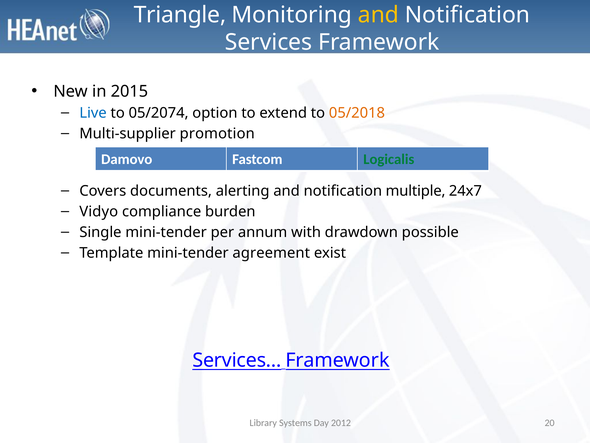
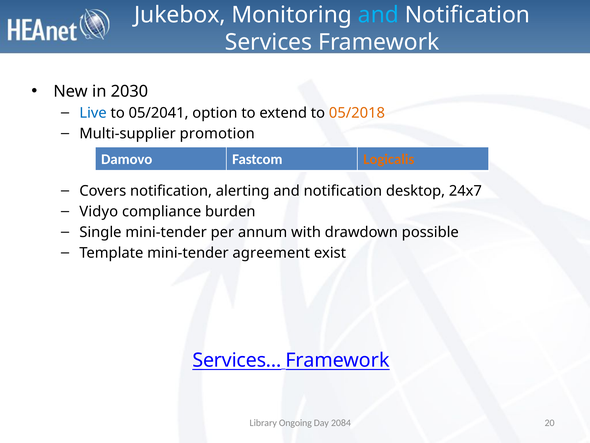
Triangle: Triangle -> Jukebox (180, 15)
and colour: yellow -> light blue (378, 15)
2015: 2015 -> 2030 (130, 91)
05/2074: 05/2074 -> 05/2041 (159, 113)
Logicalis colour: green -> orange (389, 159)
Covers documents: documents -> notification (171, 191)
multiple: multiple -> desktop (416, 191)
Systems: Systems -> Ongoing (295, 423)
2012: 2012 -> 2084 (341, 423)
